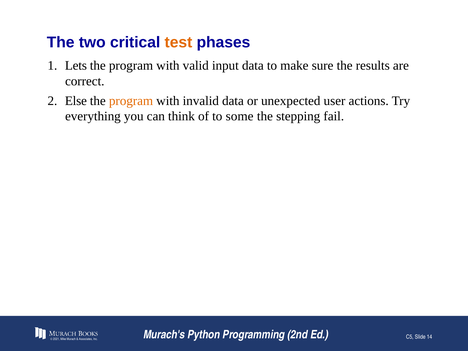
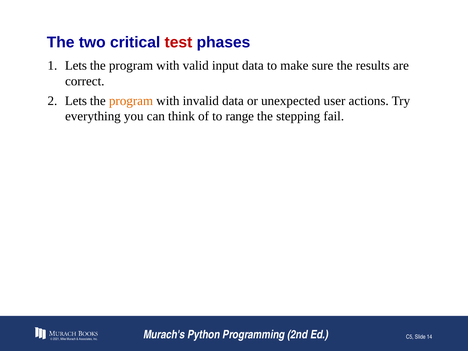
test colour: orange -> red (178, 43)
Else: Else -> Lets (76, 101)
some: some -> range (240, 116)
